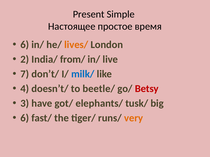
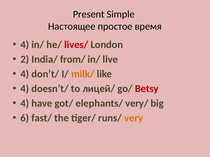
6: 6 -> 4 (25, 45)
lives/ colour: orange -> red (76, 45)
7: 7 -> 4 (25, 74)
milk/ colour: blue -> orange (83, 74)
beetle/: beetle/ -> лицей/ (99, 89)
3: 3 -> 4 (25, 104)
tusk/: tusk/ -> very/ (137, 104)
